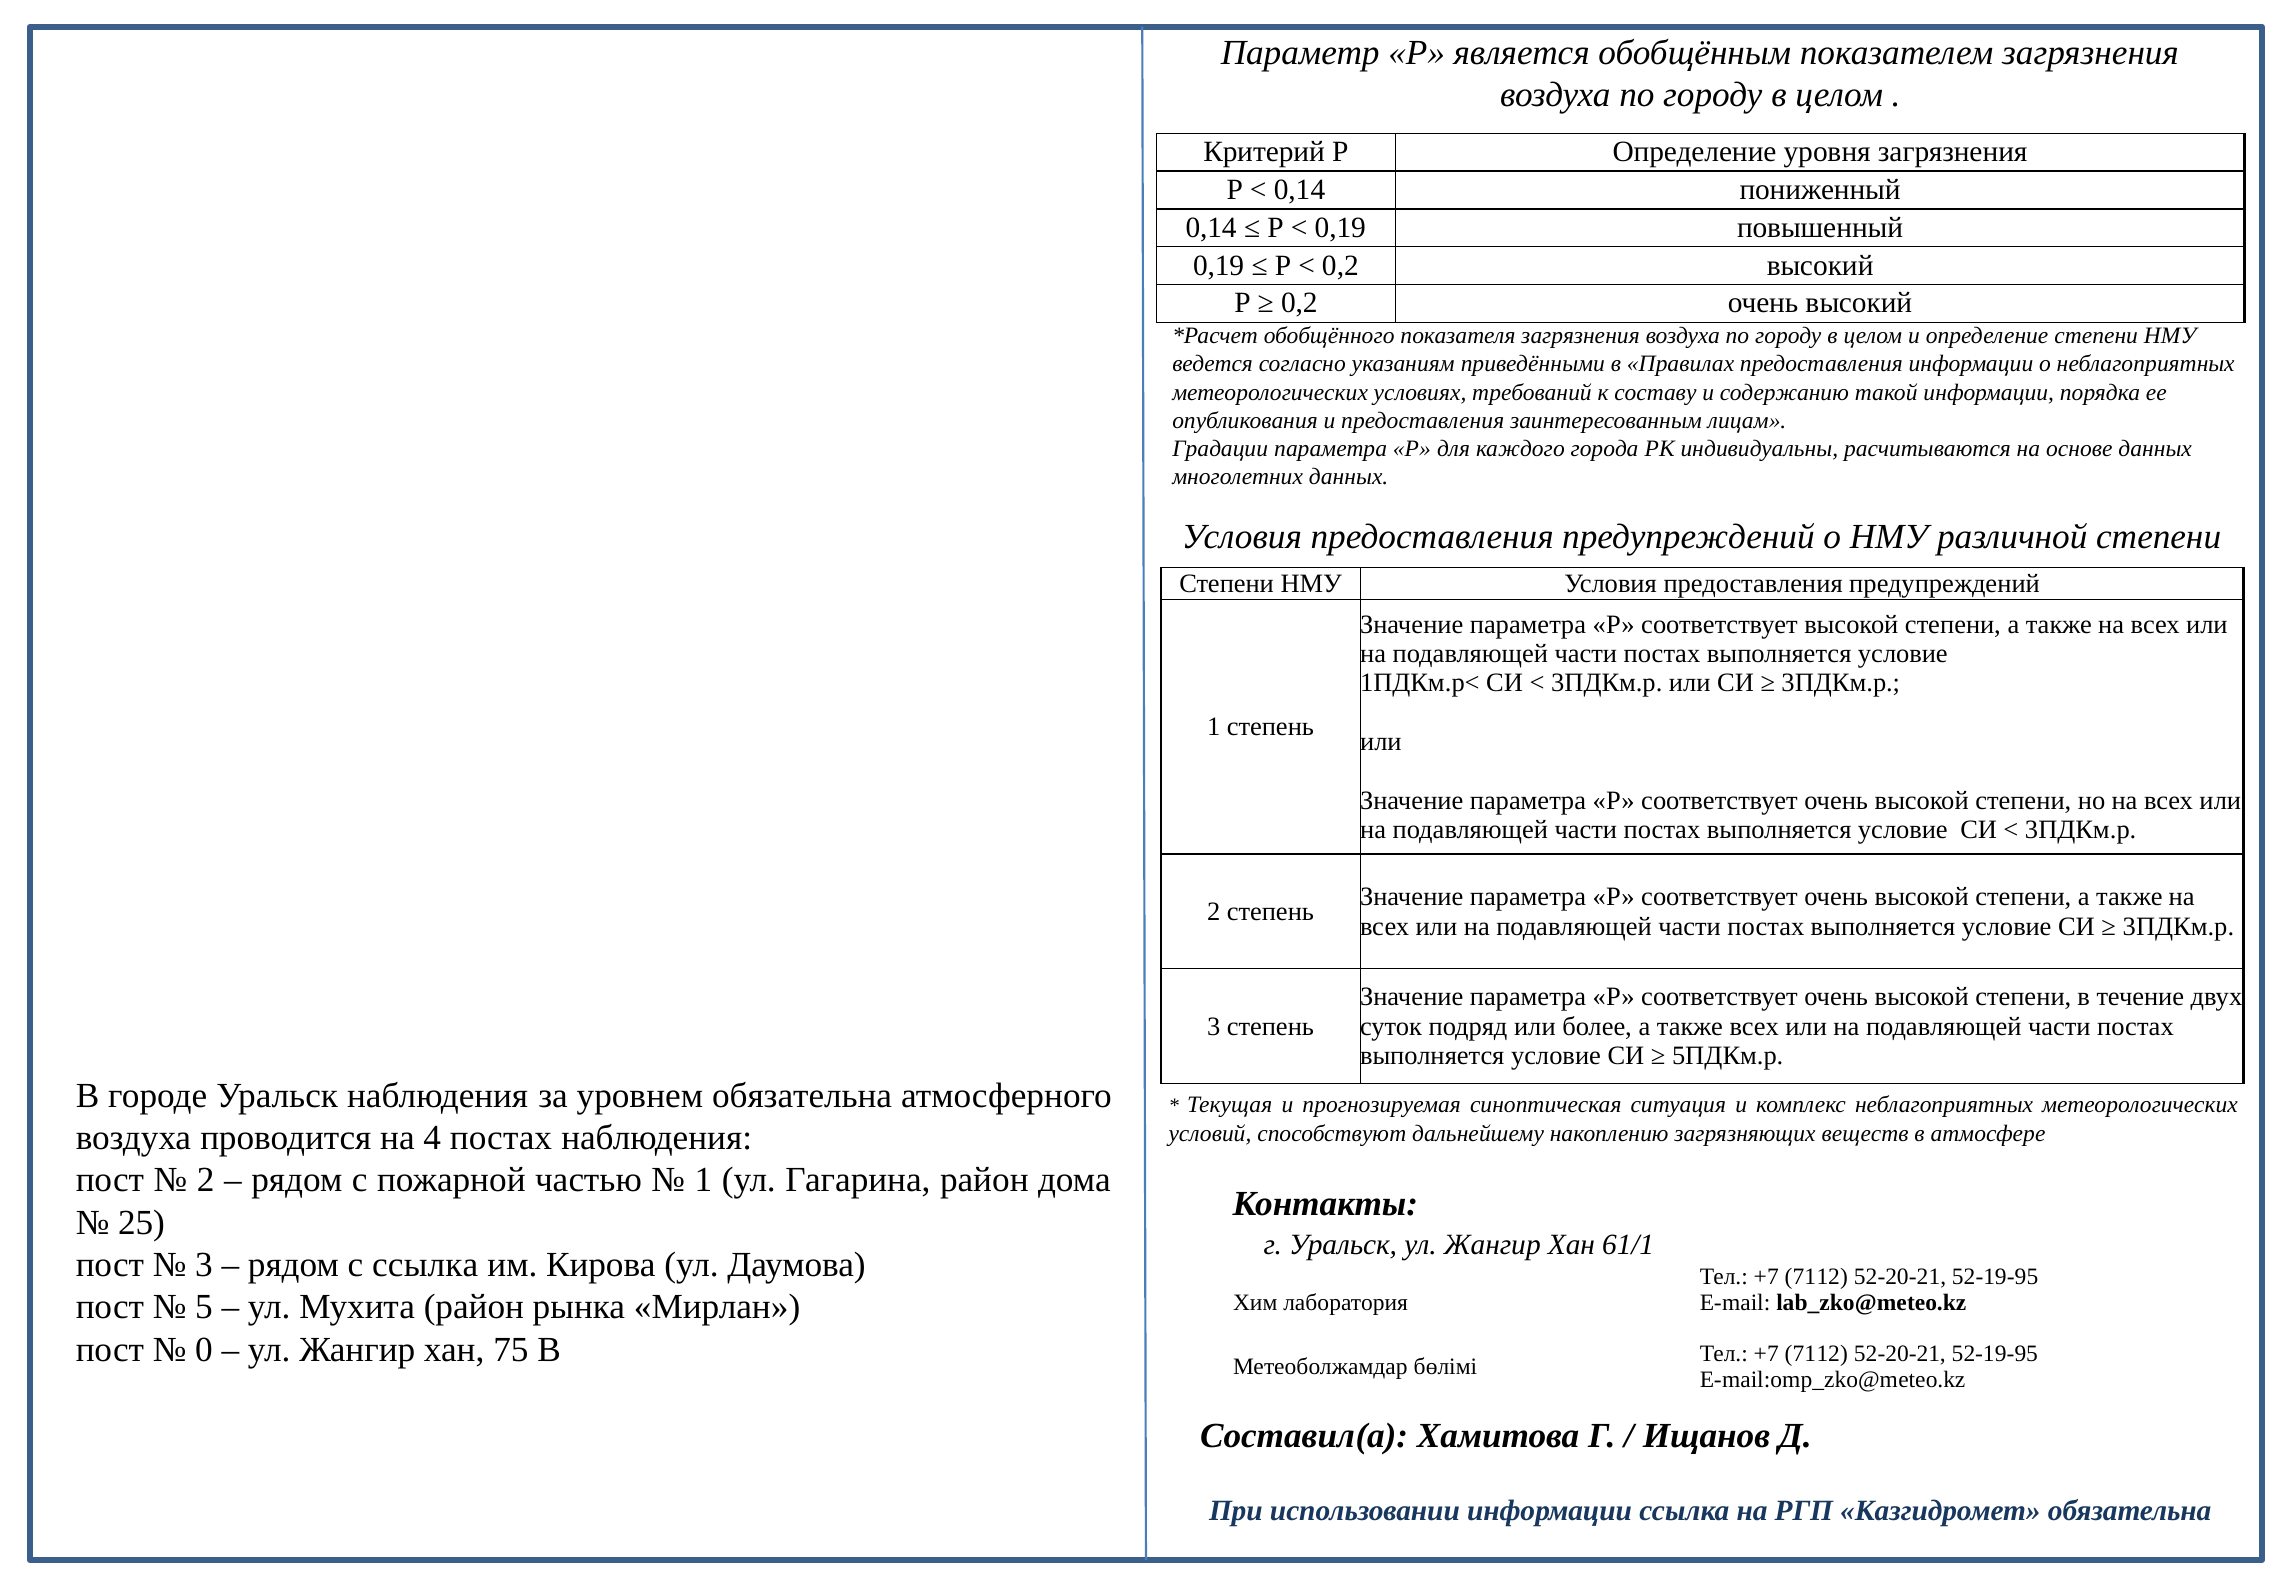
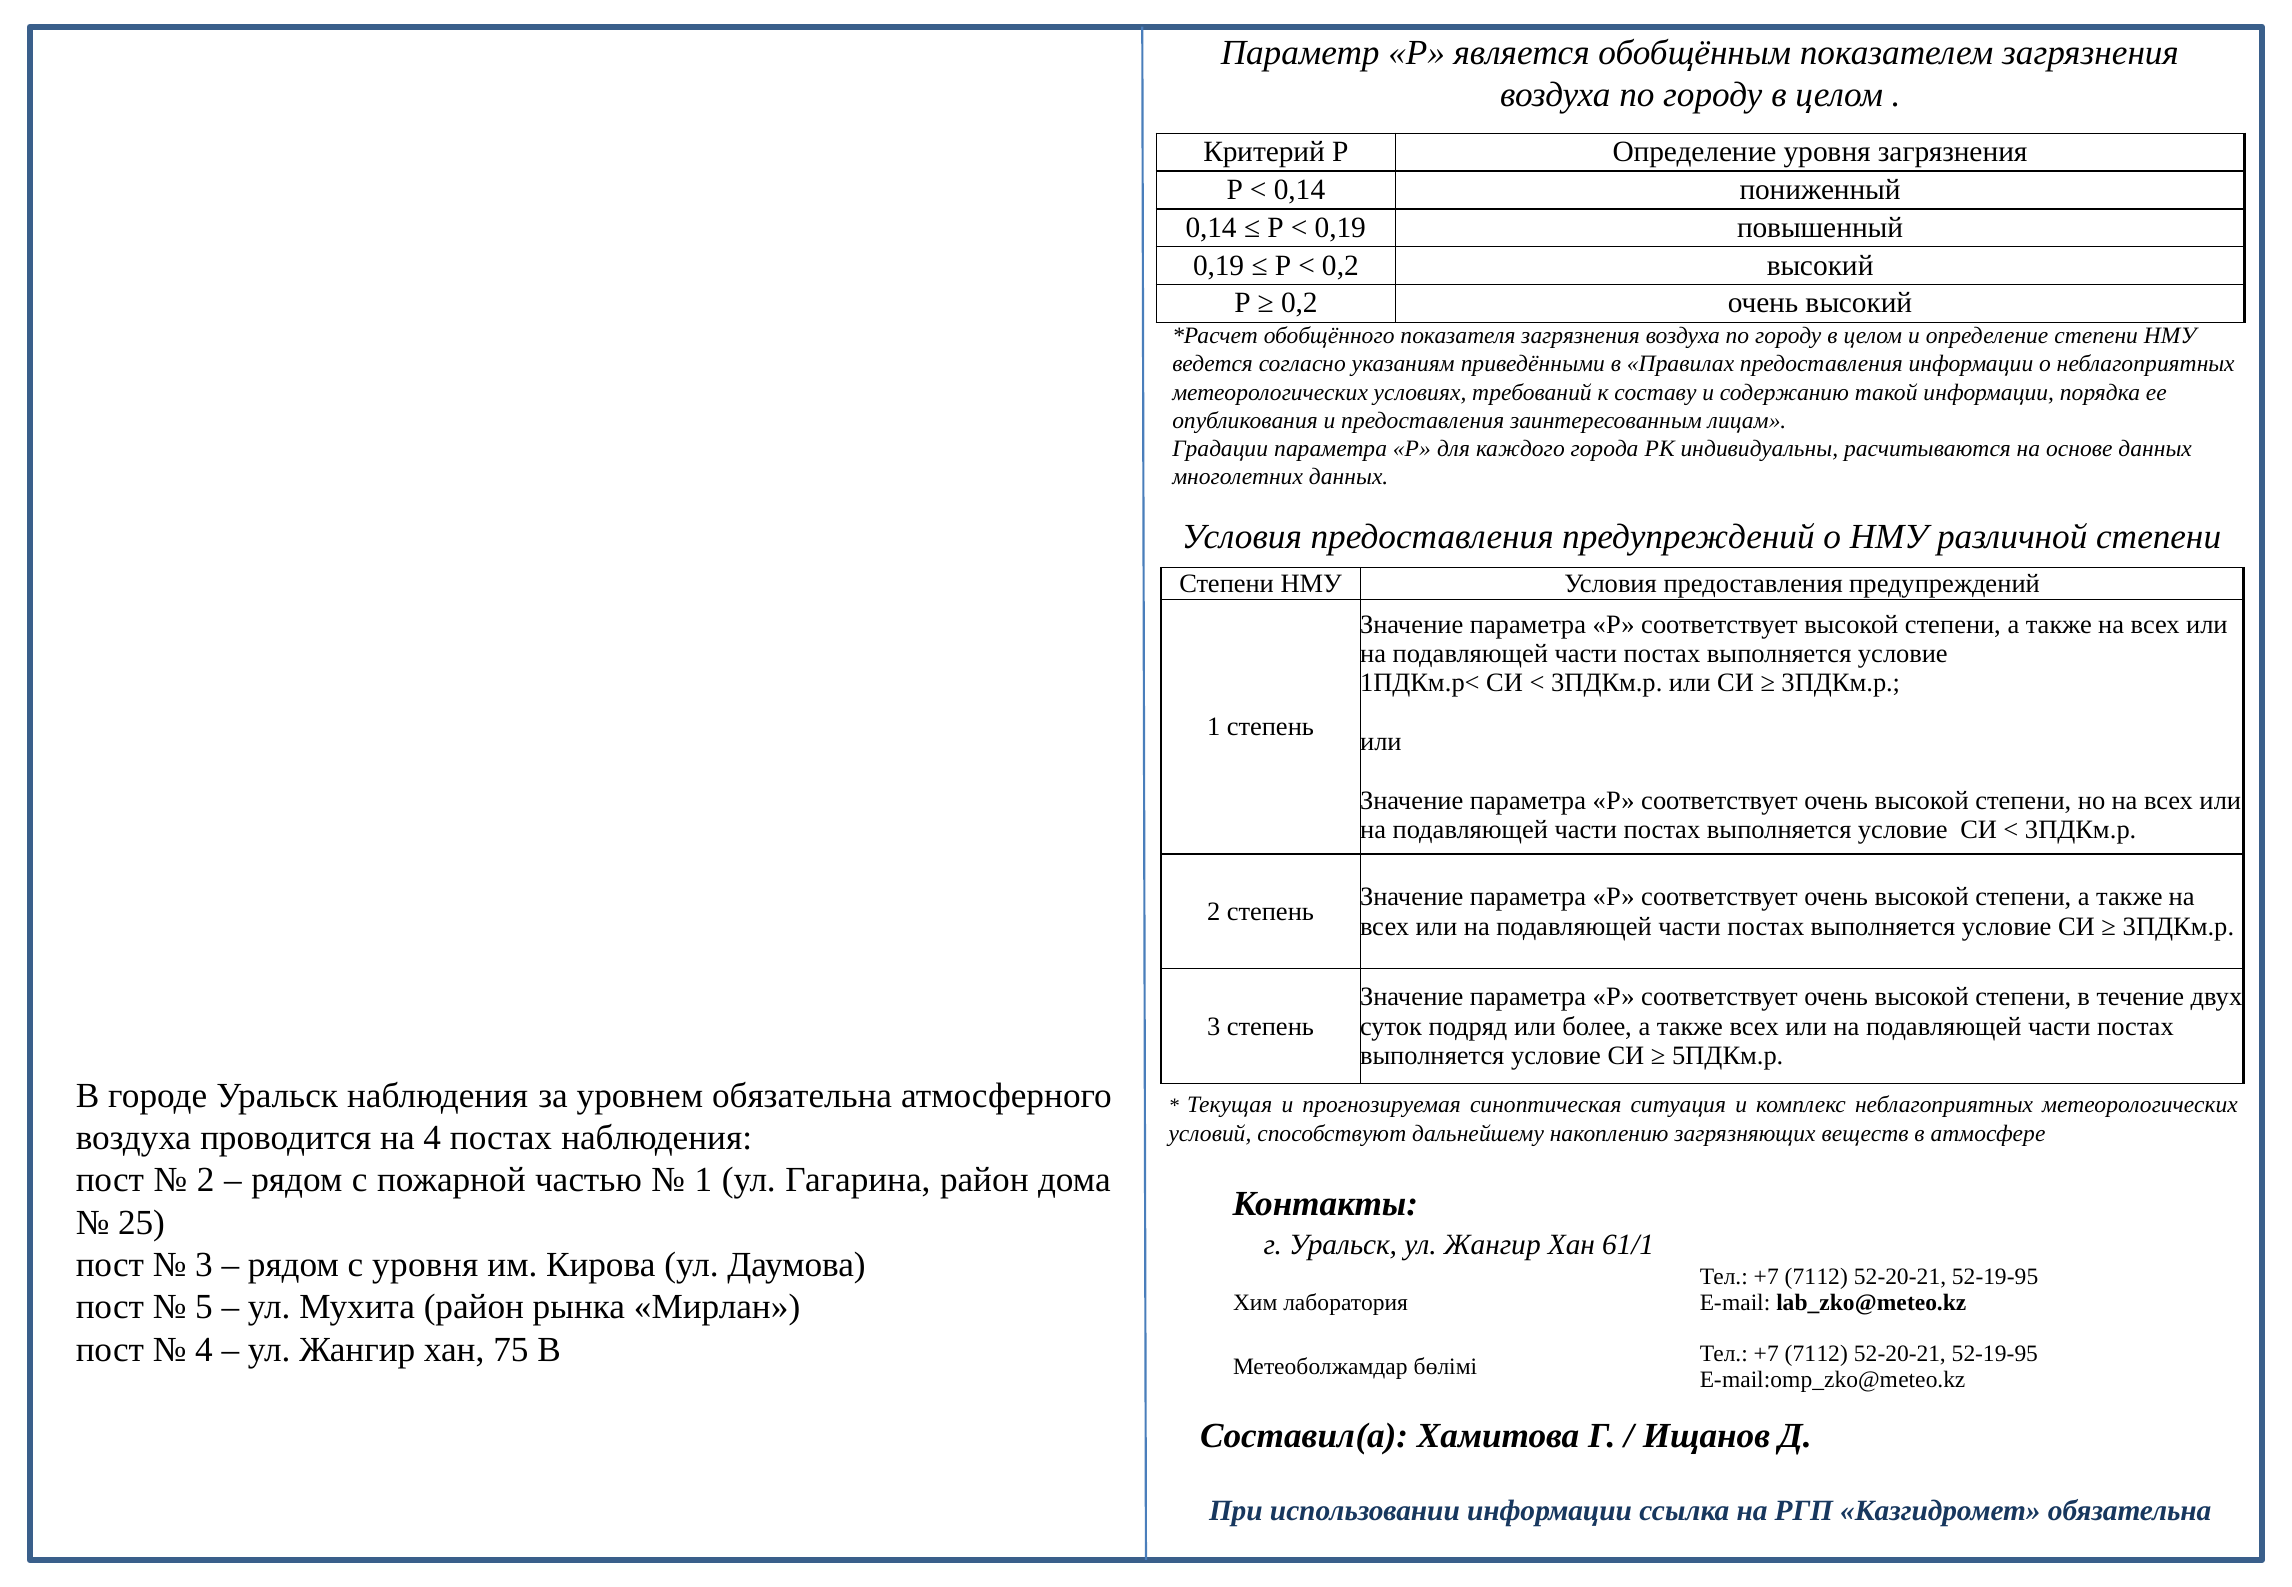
с ссылка: ссылка -> уровня (425, 1265)
0: 0 -> 4 (204, 1349)
